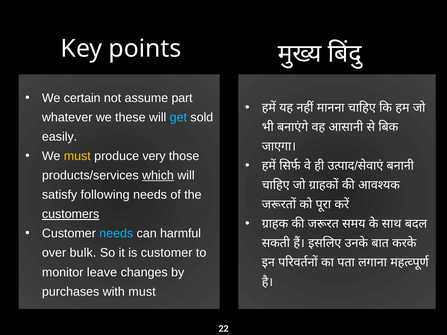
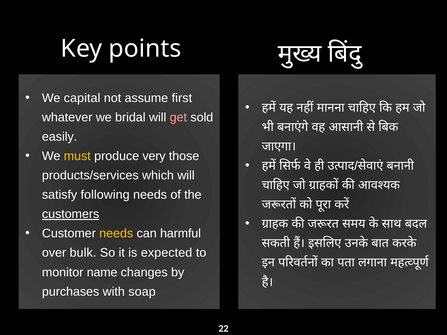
certain: certain -> capital (82, 98)
part: part -> first (182, 98)
these: these -> bridal (130, 117)
get colour: light blue -> pink (178, 117)
which underline: present -> none (158, 176)
needs colour: light blue -> yellow (116, 234)
is customer: customer -> expected (167, 253)
leave: leave -> name (102, 272)
with must: must -> soap (142, 292)
